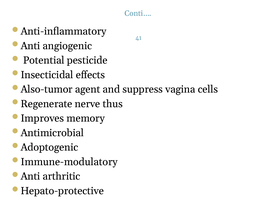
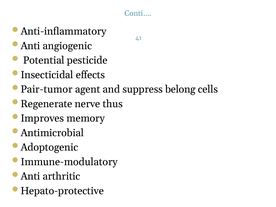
Also-tumor: Also-tumor -> Pair-tumor (47, 89)
vagina: vagina -> belong (180, 89)
